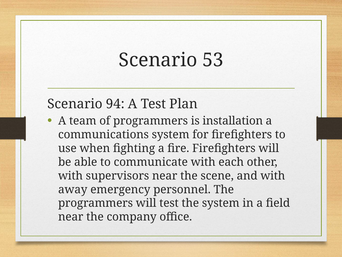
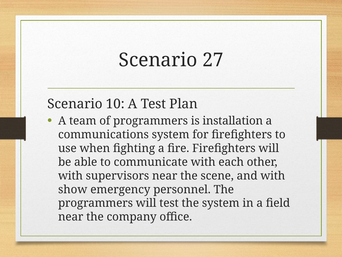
53: 53 -> 27 (213, 60)
94: 94 -> 10 (115, 104)
away: away -> show (73, 189)
